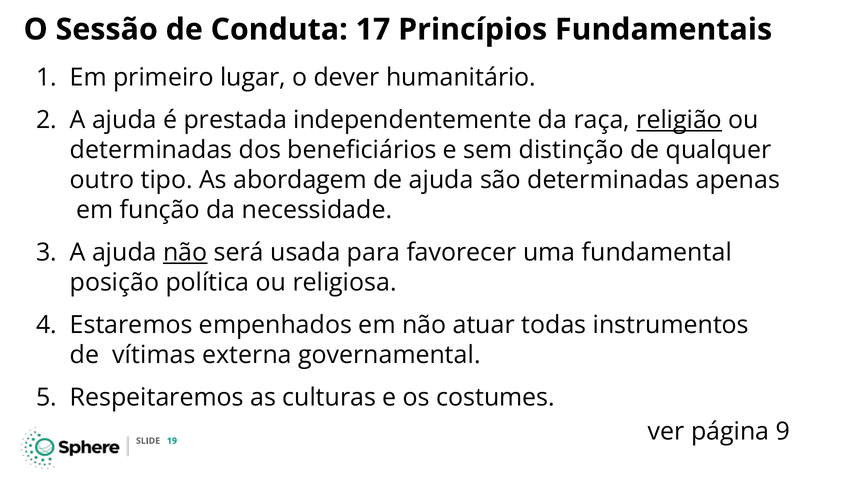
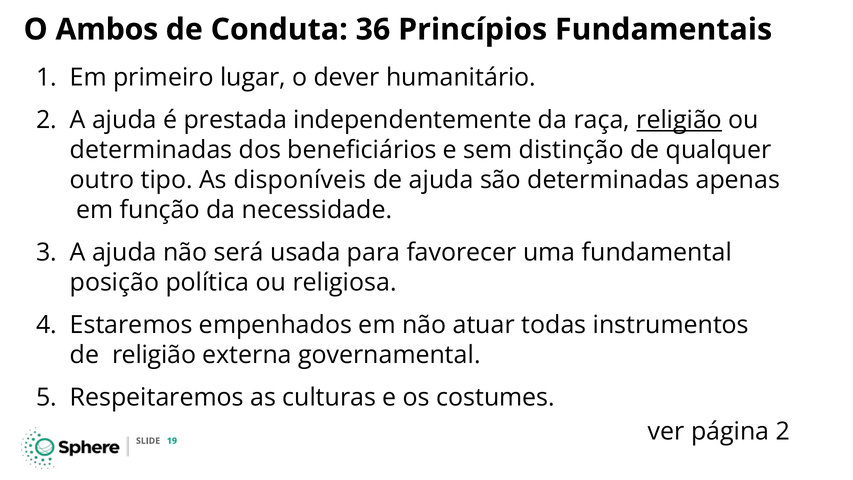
Sessão: Sessão -> Ambos (107, 29)
17: 17 -> 36 (373, 29)
abordagem: abordagem -> disponíveis (300, 180)
não underline: present -> none (185, 252)
de vítimas: vítimas -> religião (154, 355)
página 9: 9 -> 2 (783, 431)
